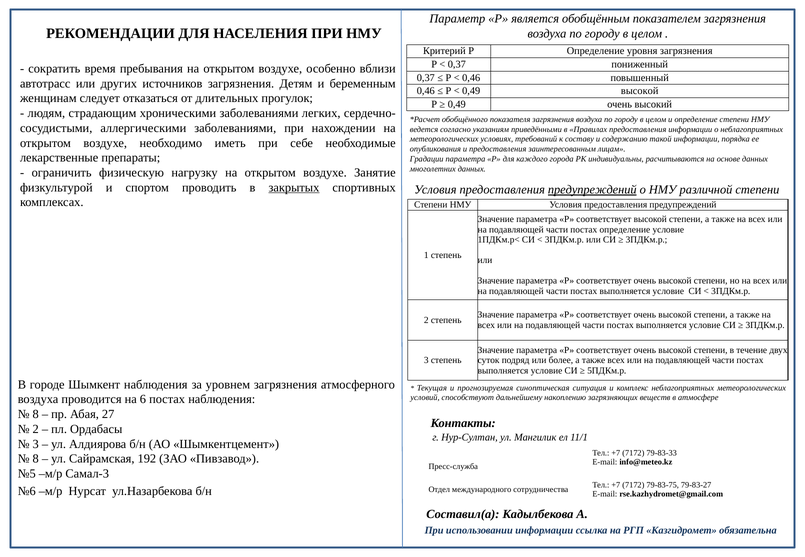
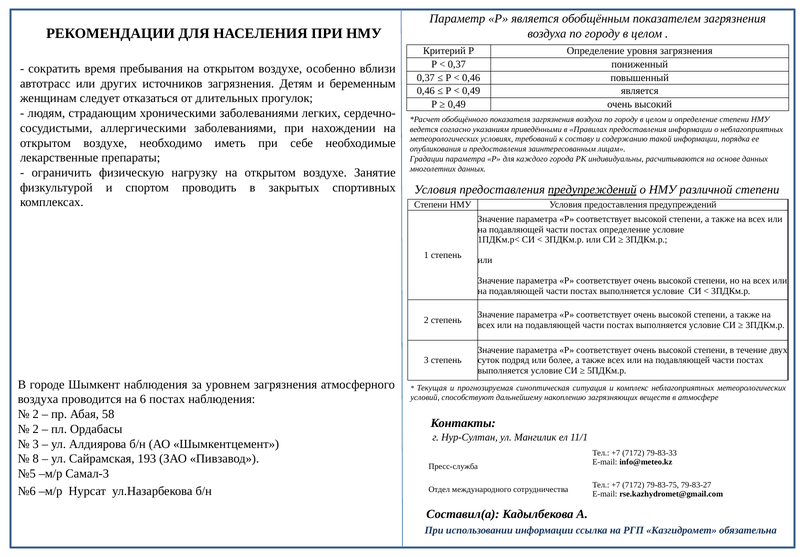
0,49 высокой: высокой -> является (640, 91)
закрытых underline: present -> none (294, 188)
8: 8 -> 2 (36, 414)
27: 27 -> 58 (108, 414)
192: 192 -> 193 (147, 459)
